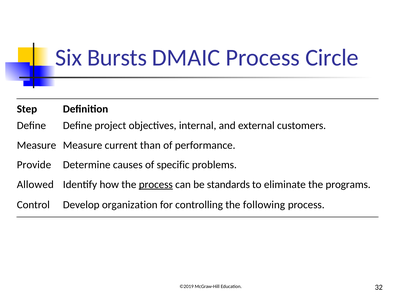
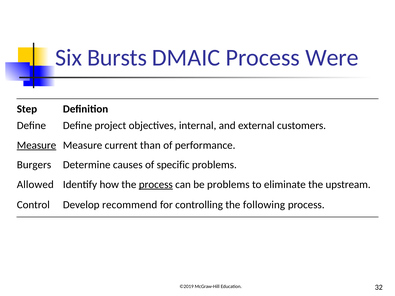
Circle: Circle -> Were (332, 58)
Measure underline: none -> present (37, 145)
Provide: Provide -> Burgers (34, 165)
be standards: standards -> problems (228, 185)
programs: programs -> upstream (348, 185)
organization: organization -> recommend (130, 205)
